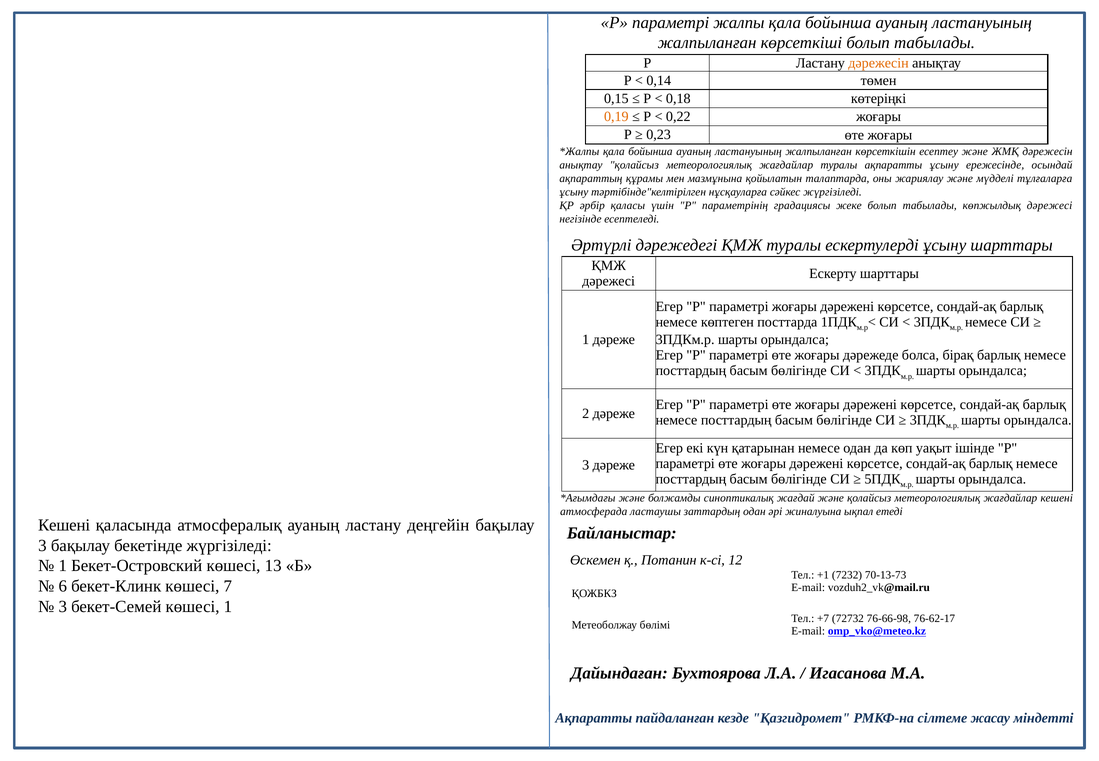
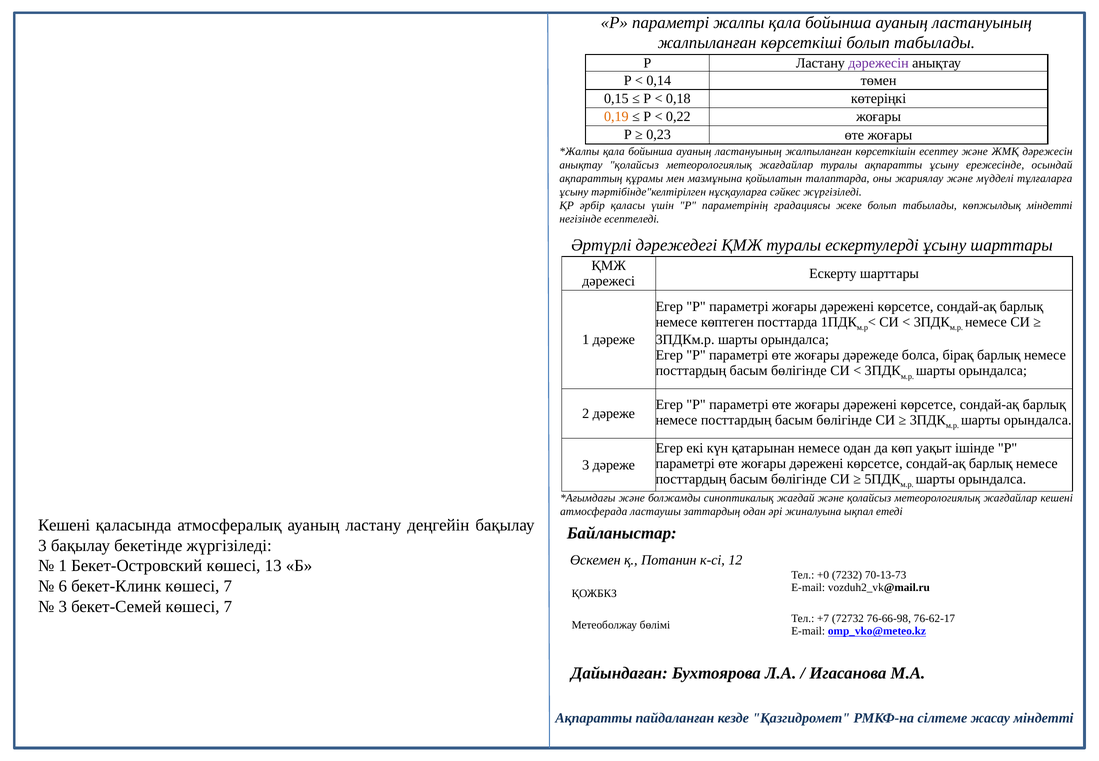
дәрежесін colour: orange -> purple (879, 63)
көпжылдық дәрежесі: дәрежесі -> міндетті (1050, 206)
+1: +1 -> +0 (823, 575)
бекет-Семей көшесі 1: 1 -> 7 (228, 606)
